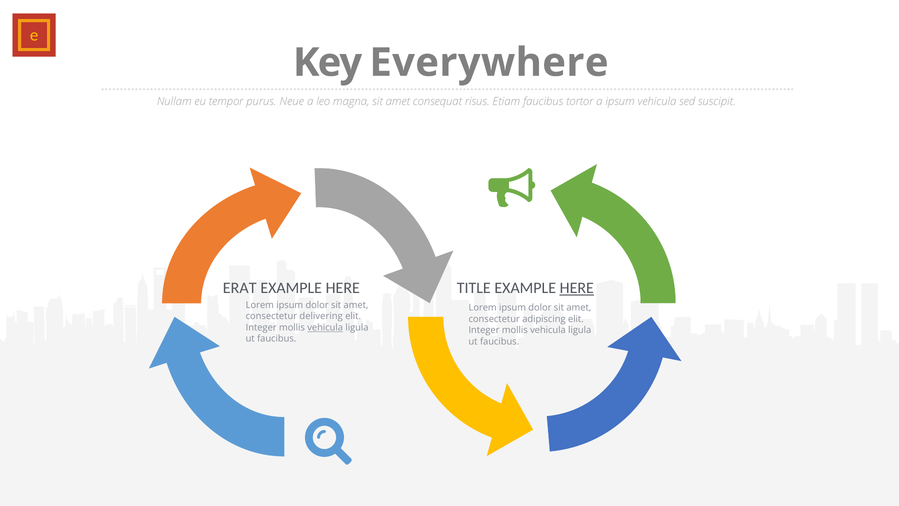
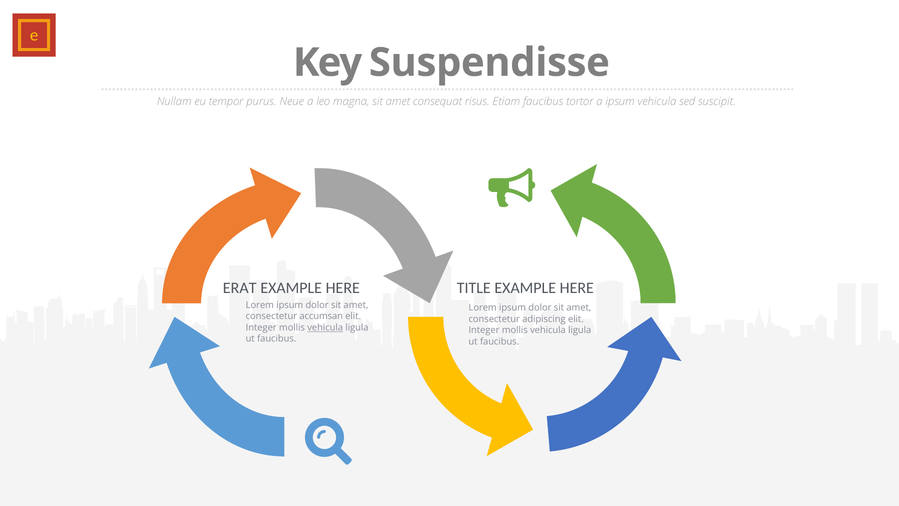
Everywhere: Everywhere -> Suspendisse (489, 63)
HERE underline: present -> none (577, 288)
delivering: delivering -> accumsan (321, 316)
